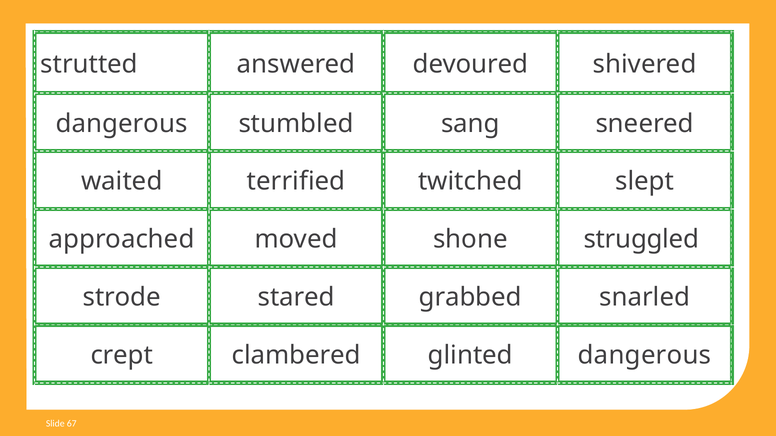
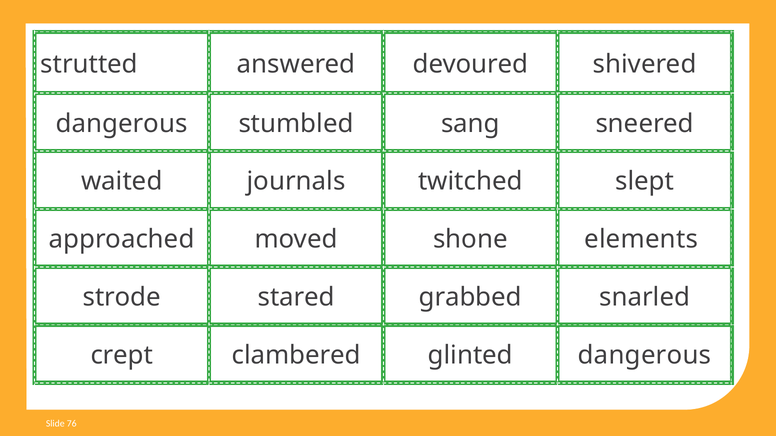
terrified: terrified -> journals (296, 182)
struggled: struggled -> elements (641, 240)
67: 67 -> 76 (72, 424)
